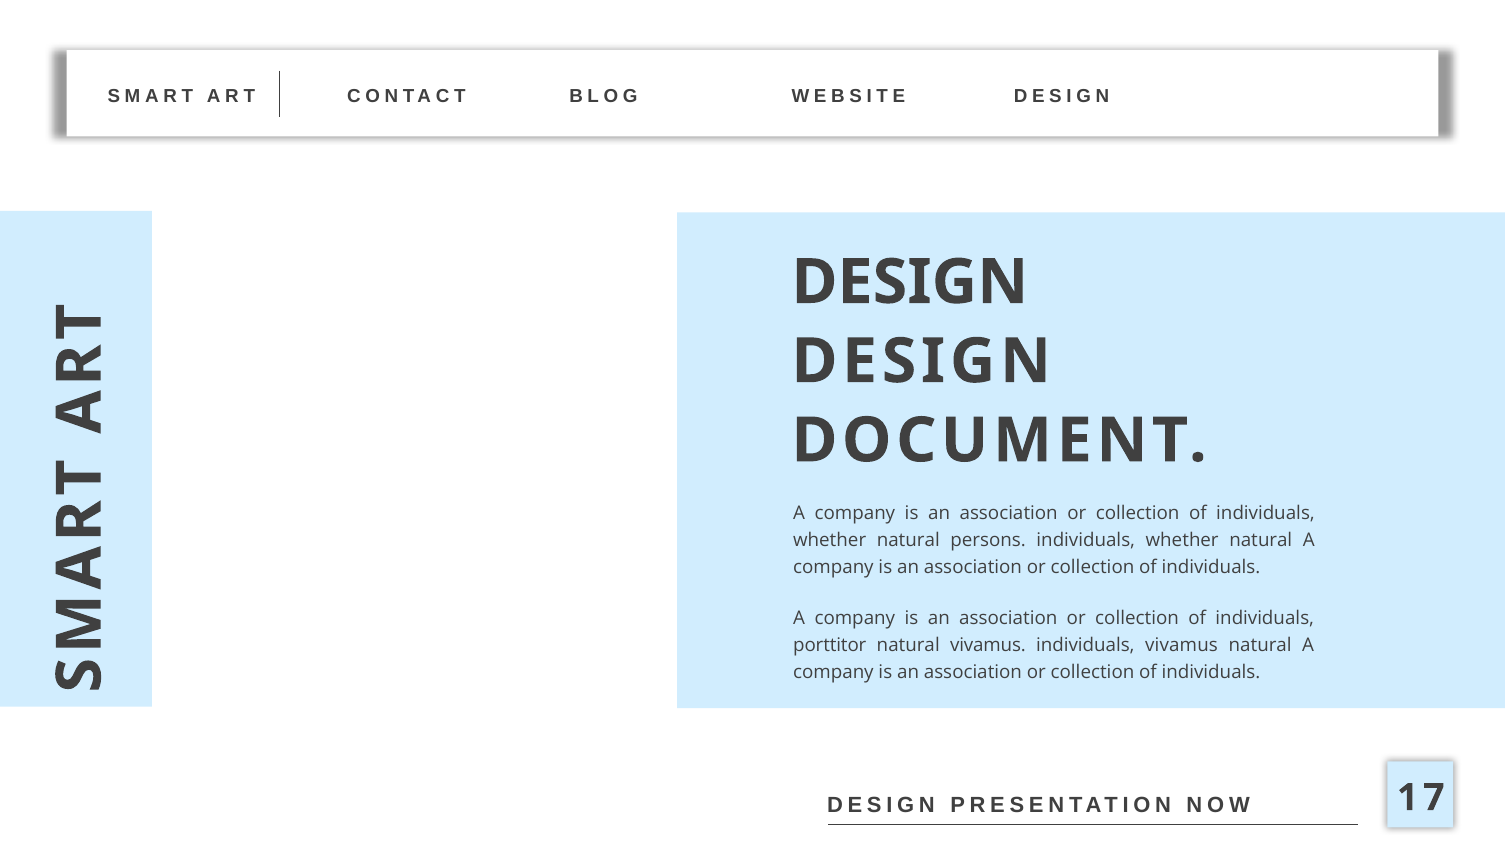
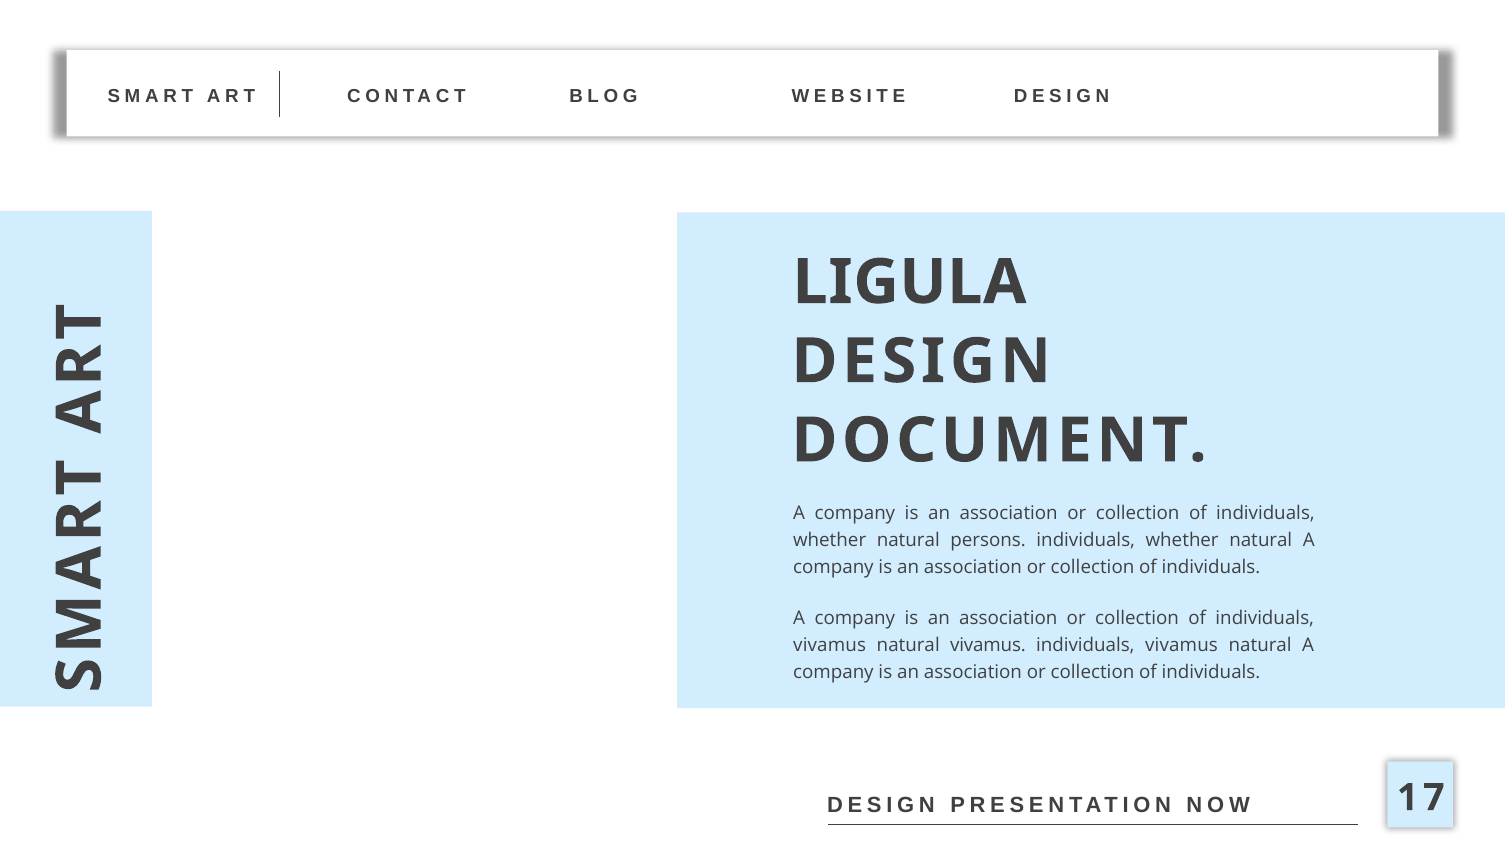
DESIGN: DESIGN -> LIGULA (910, 282)
porttitor: porttitor -> vivamus (830, 645)
